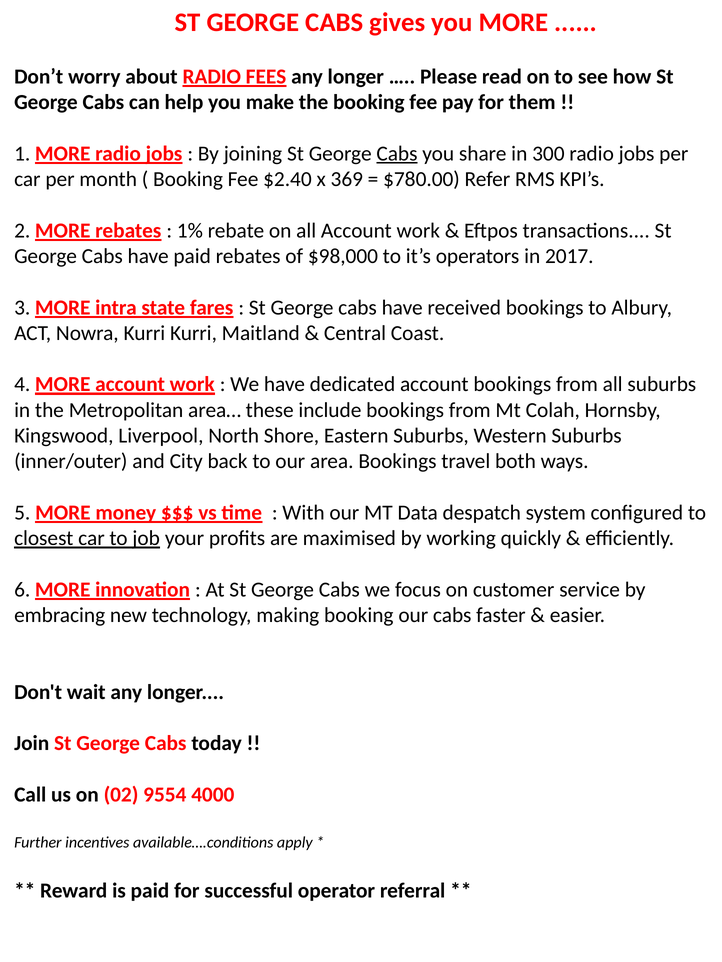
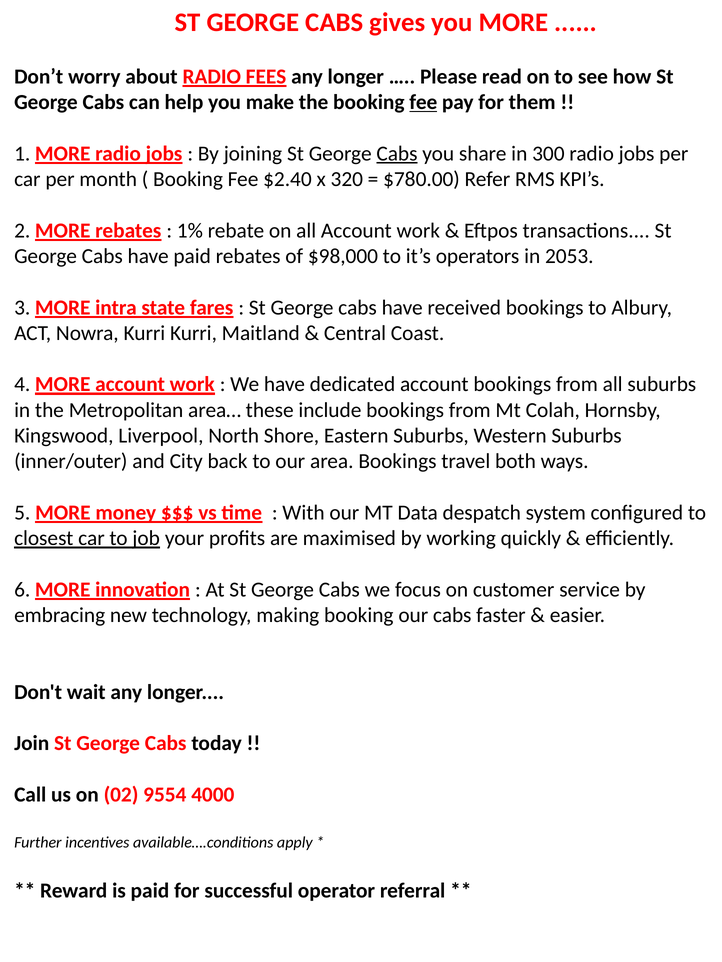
fee underline: none -> present (423, 102)
369: 369 -> 320 (347, 179)
2017: 2017 -> 2053 (569, 256)
